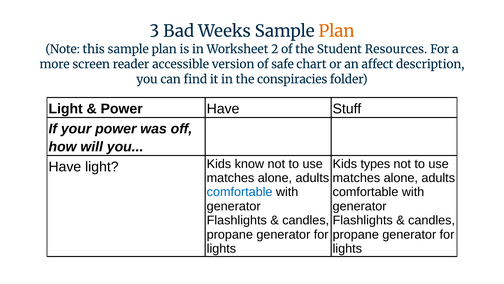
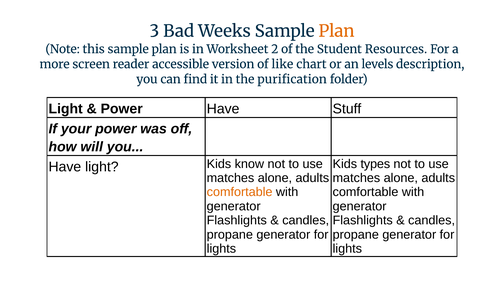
safe: safe -> like (282, 64)
affect: affect -> levels (377, 64)
conspiracies: conspiracies -> purification (292, 79)
comfortable colour: blue -> orange (240, 192)
